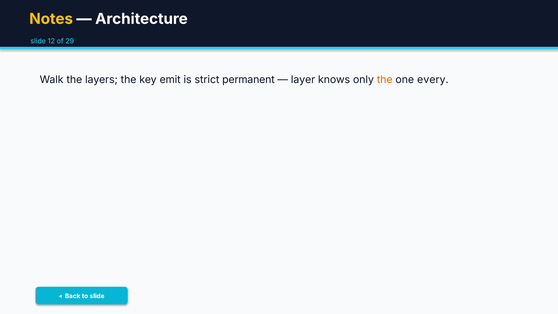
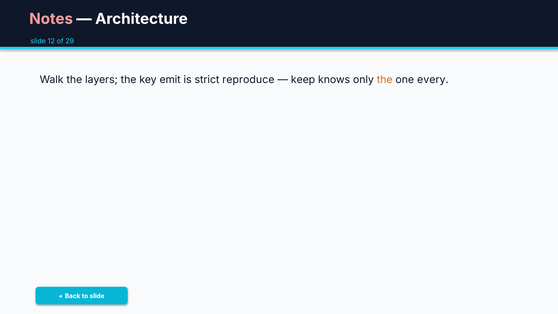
Notes colour: yellow -> pink (51, 19)
permanent: permanent -> reproduce (248, 80)
layer: layer -> keep (303, 80)
